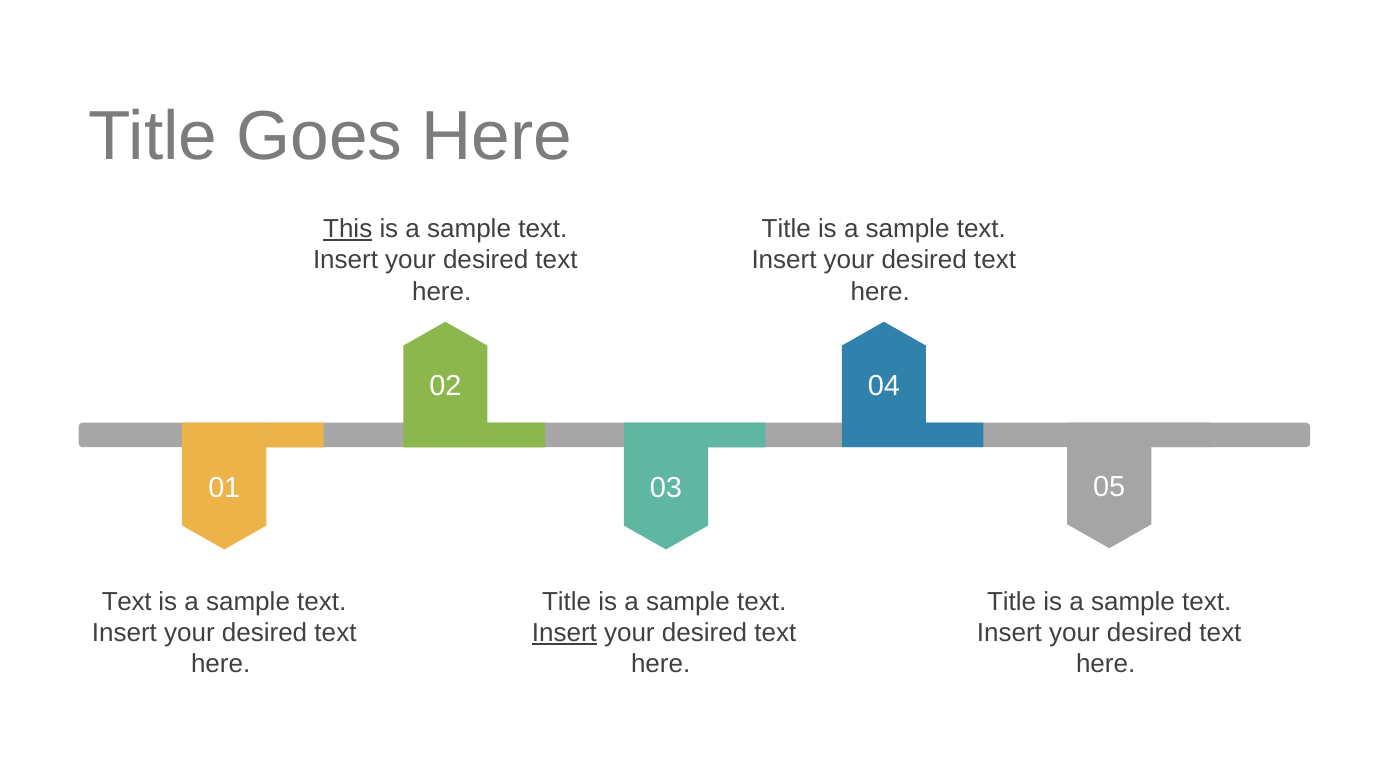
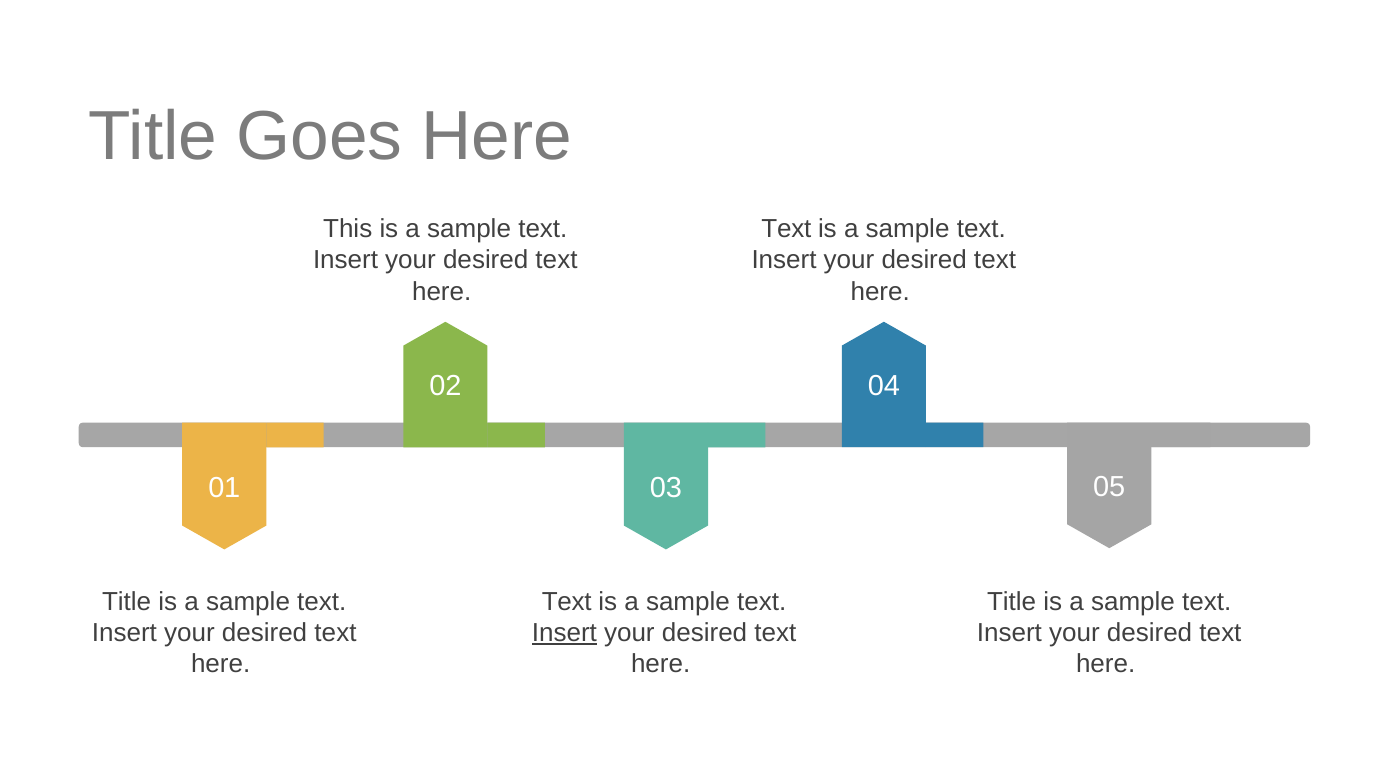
This underline: present -> none (348, 229)
Title: Title -> Text (786, 229)
Text: Text -> Title (127, 602)
Title: Title -> Text (567, 602)
